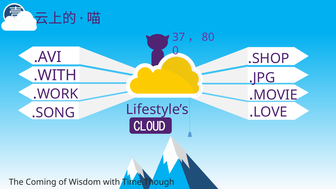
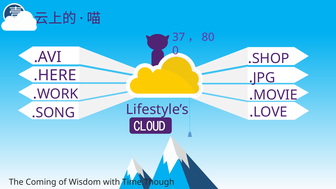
.WITH: .WITH -> .HERE (55, 75)
